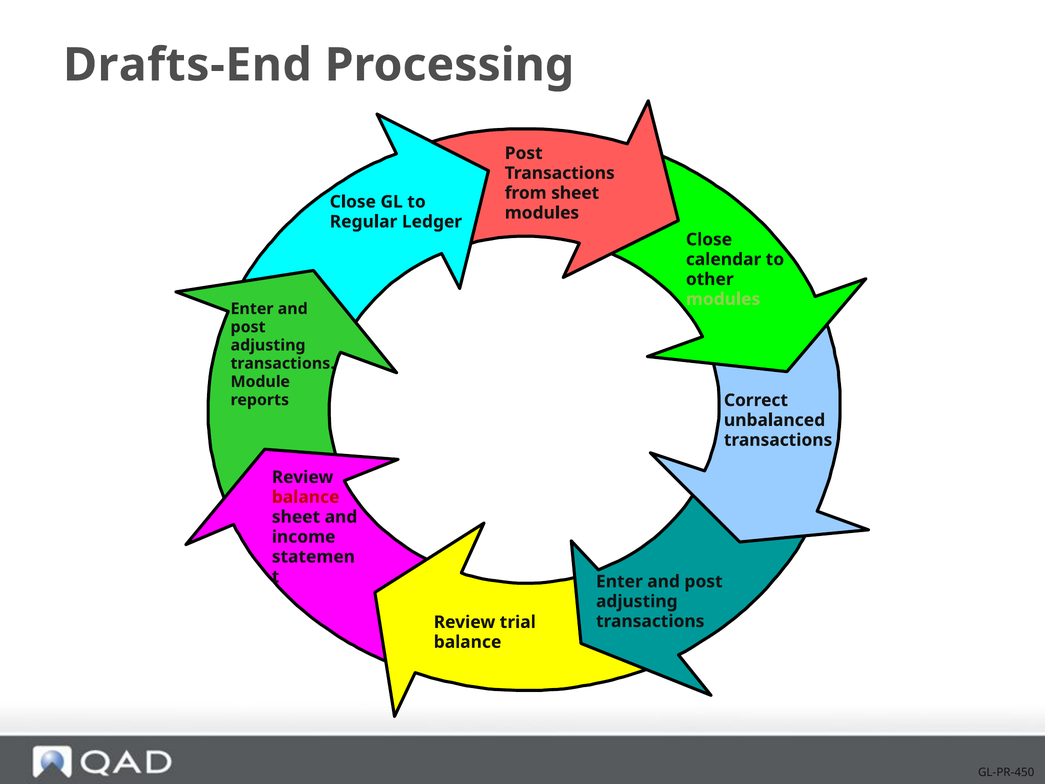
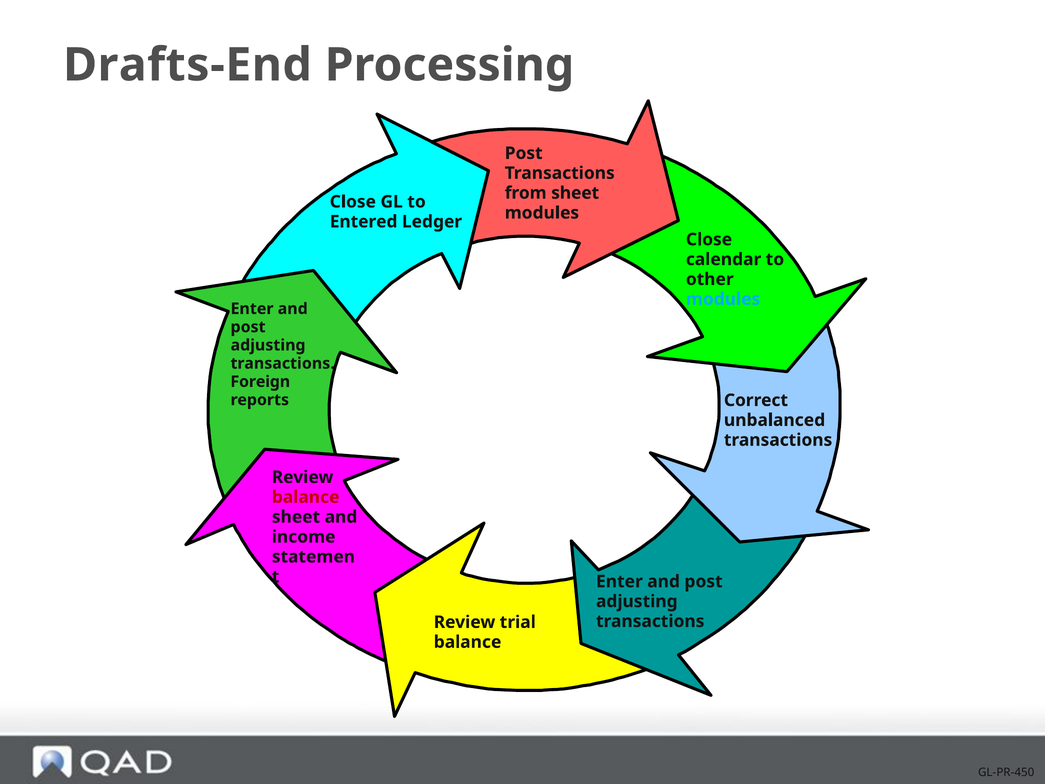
Regular: Regular -> Entered (364, 222)
modules colour: light green -> light blue (723, 299)
Module: Module -> Foreign (260, 382)
